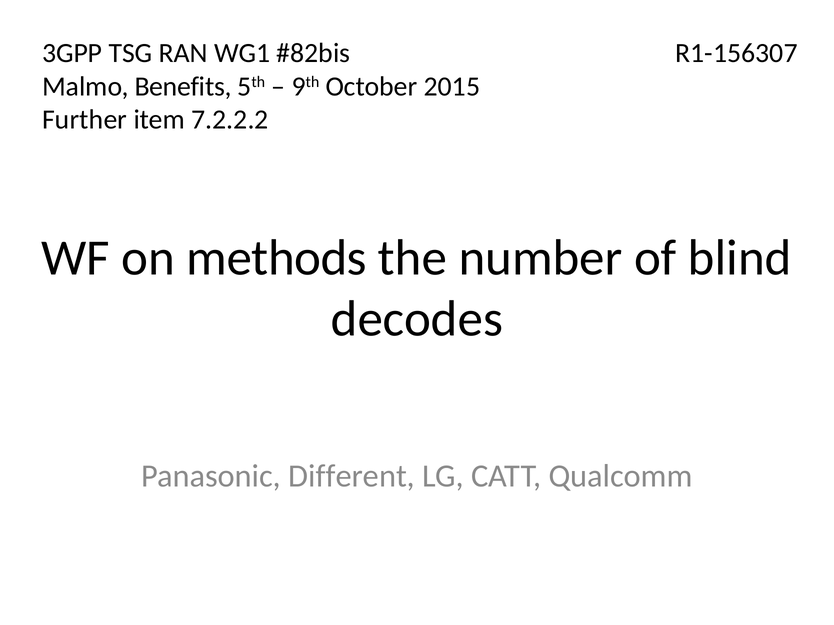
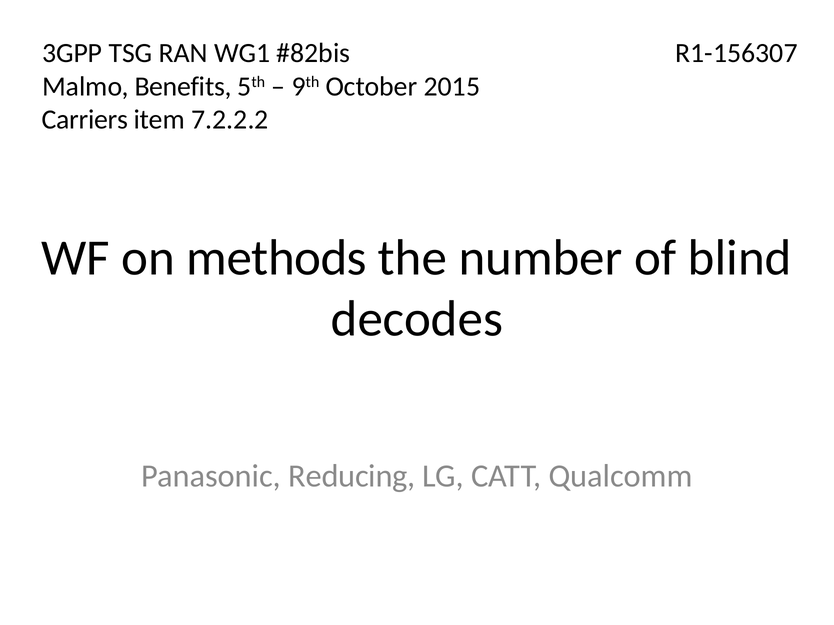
Further: Further -> Carriers (85, 120)
Different: Different -> Reducing (352, 477)
